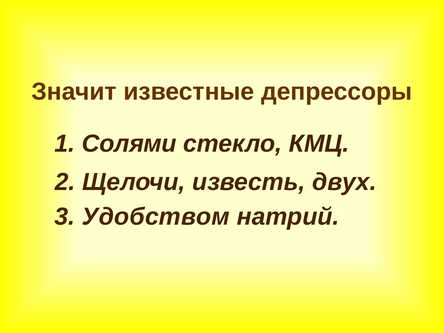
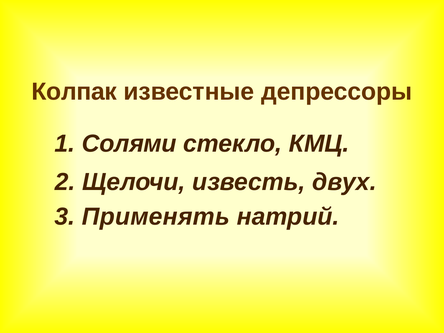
Значит: Значит -> Колпак (74, 92)
Удобством: Удобством -> Применять (156, 217)
